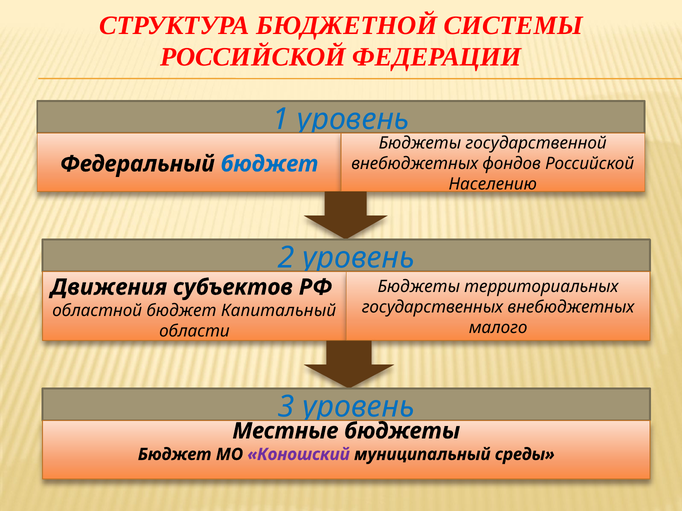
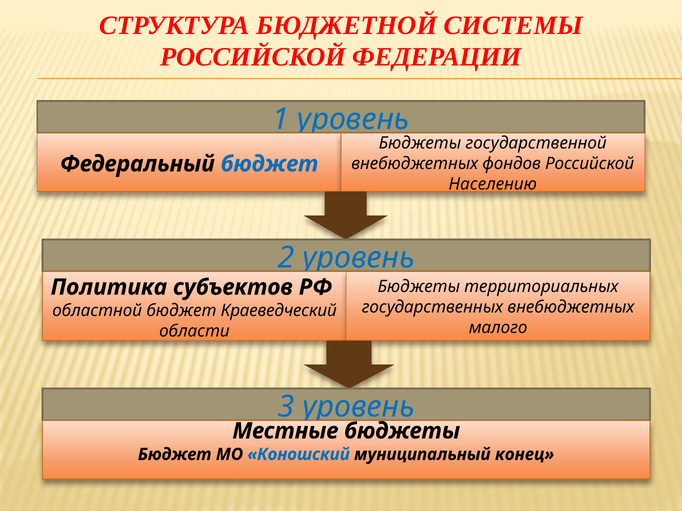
Движения: Движения -> Политика (109, 287)
Капитальный: Капитальный -> Краеведческий (279, 311)
Коношский colour: purple -> blue (299, 455)
среды: среды -> конец (525, 455)
